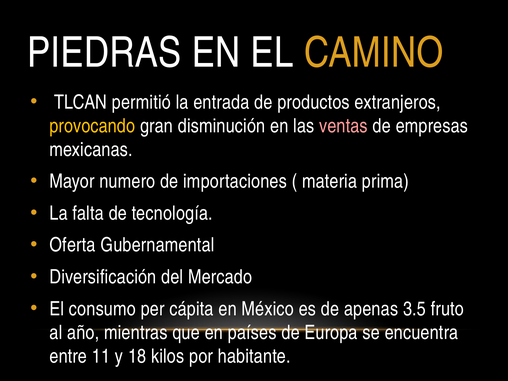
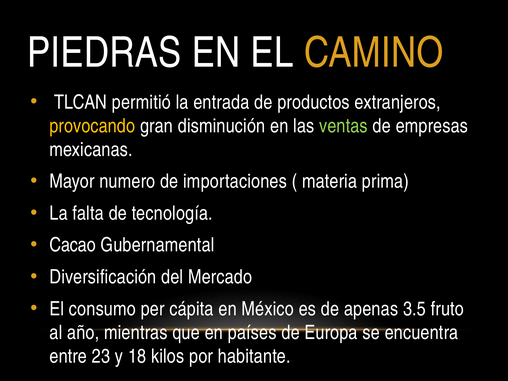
ventas colour: pink -> light green (343, 126)
Oferta: Oferta -> Cacao (73, 245)
11: 11 -> 23 (101, 356)
